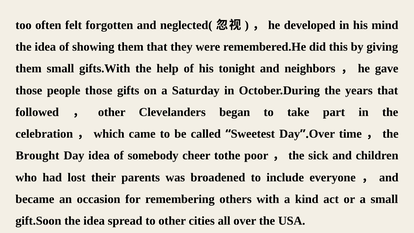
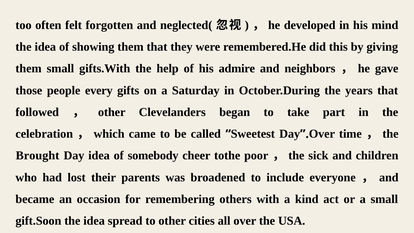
tonight: tonight -> admire (237, 69)
people those: those -> every (99, 90)
